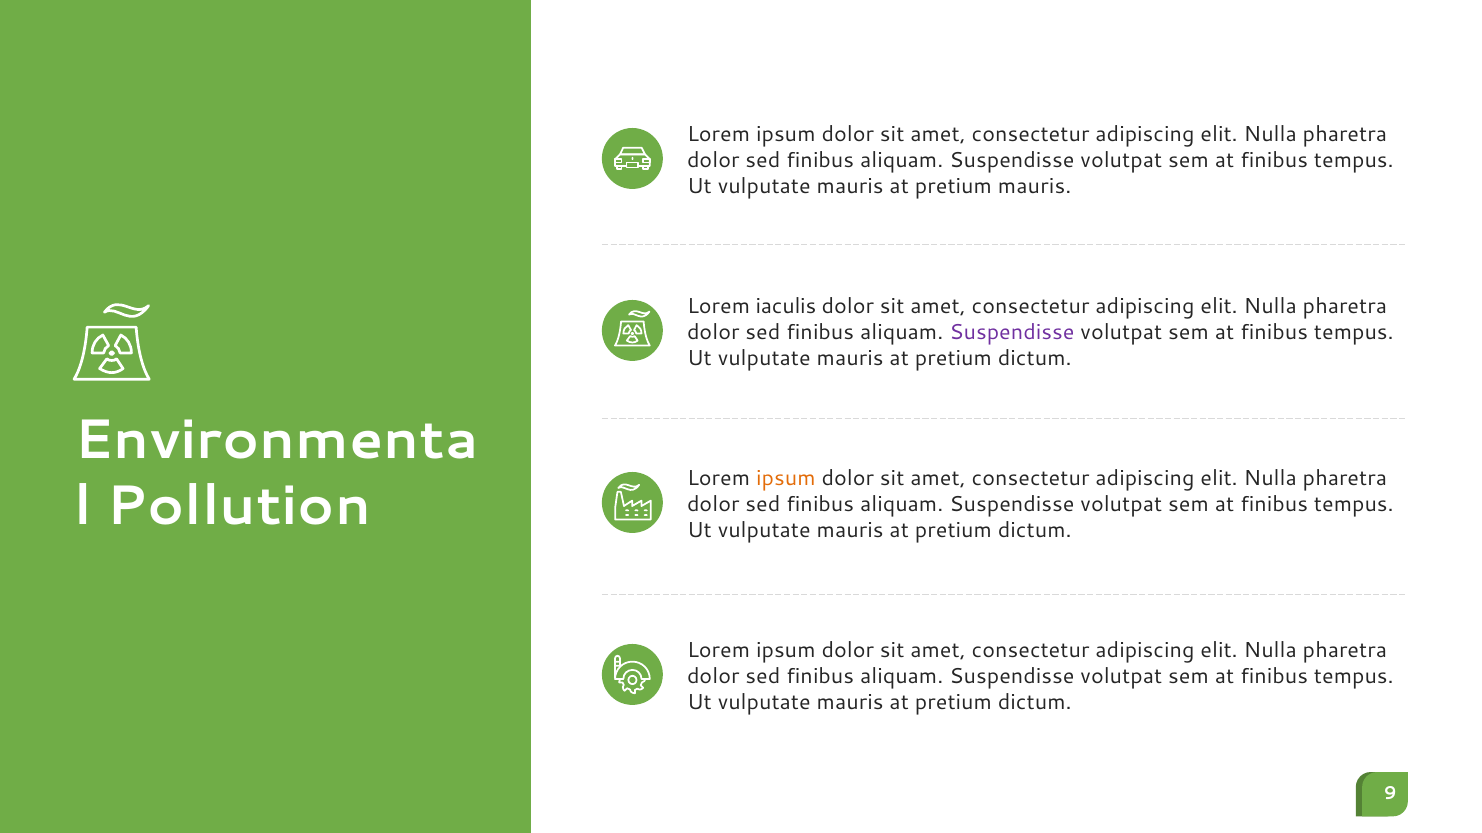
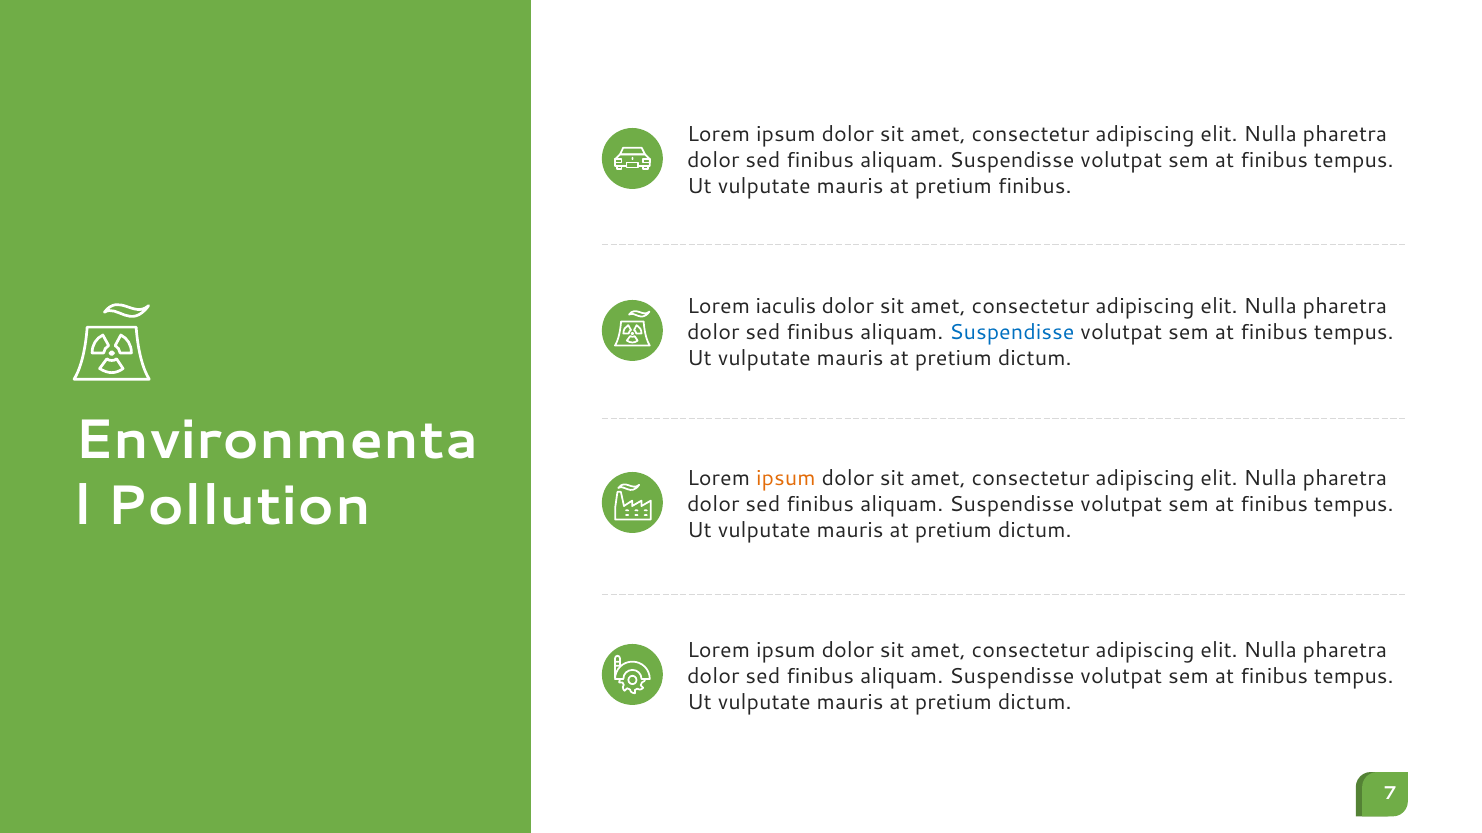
pretium mauris: mauris -> finibus (1035, 186)
Suspendisse colour: purple -> blue (1012, 332)
9: 9 -> 7 (1390, 794)
